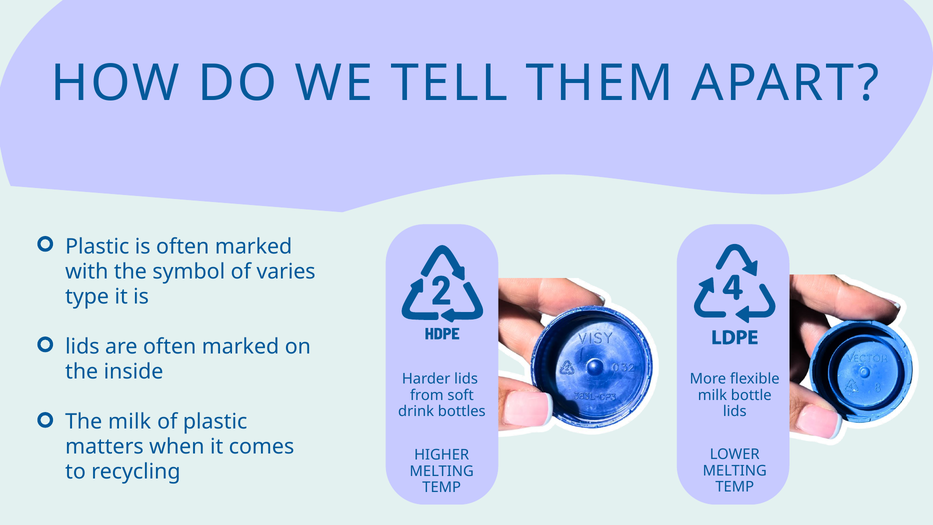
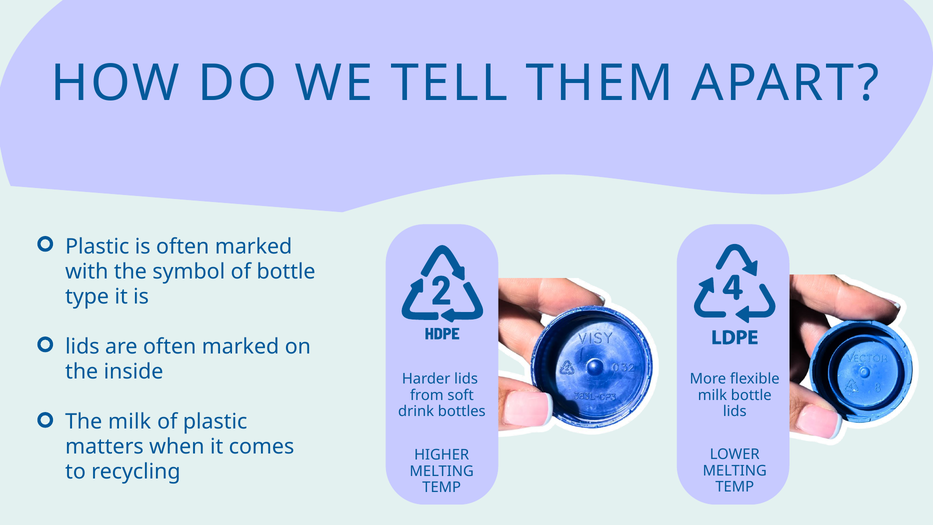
of varies: varies -> bottle (286, 271)
